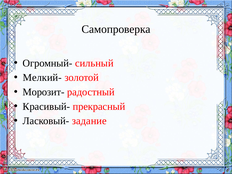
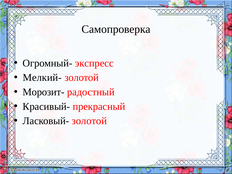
сильный: сильный -> экспресс (94, 63)
Ласковый- задание: задание -> золотой (89, 121)
